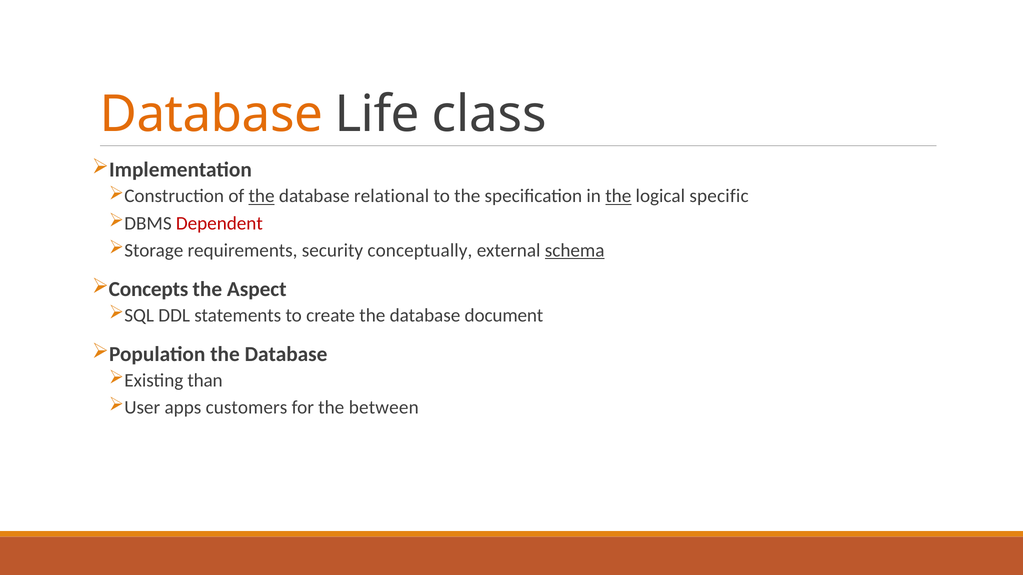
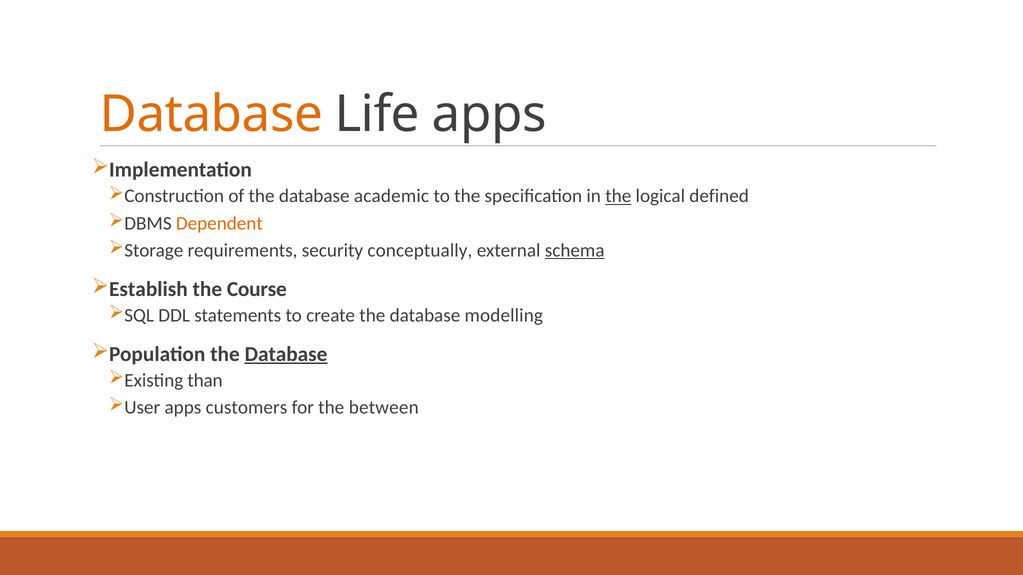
Life class: class -> apps (489, 115)
the underline: present -> none (262, 196)
relational: relational -> academic (391, 196)
specific: specific -> defined (719, 196)
Dependent colour: red -> orange (219, 223)
Concepts: Concepts -> Establish (148, 289)
Aspect: Aspect -> Course (257, 289)
document: document -> modelling (504, 316)
Database underline: none -> present (286, 354)
